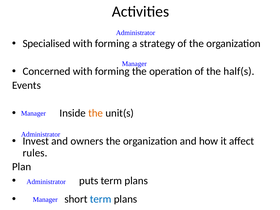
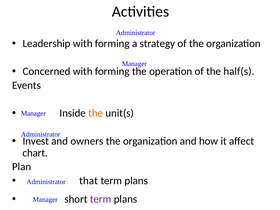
Specialised: Specialised -> Leadership (47, 43)
rules: rules -> chart (35, 153)
puts: puts -> that (89, 181)
term colour: blue -> purple (101, 199)
